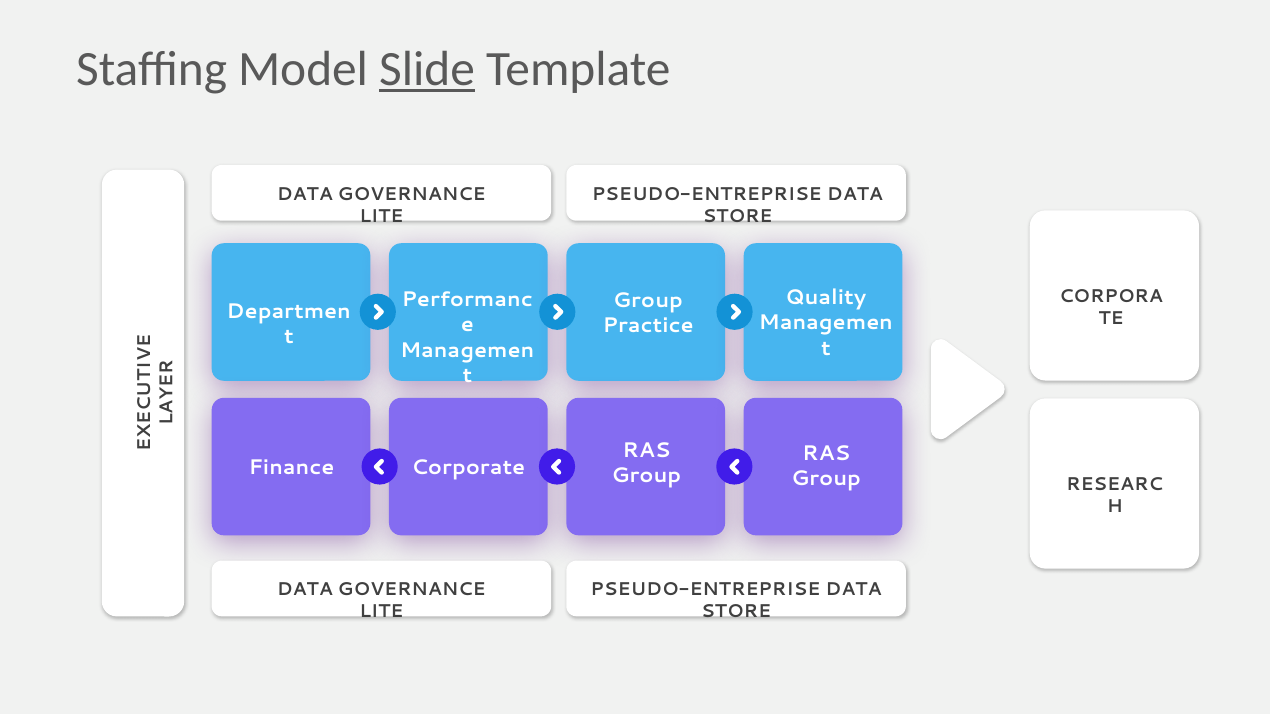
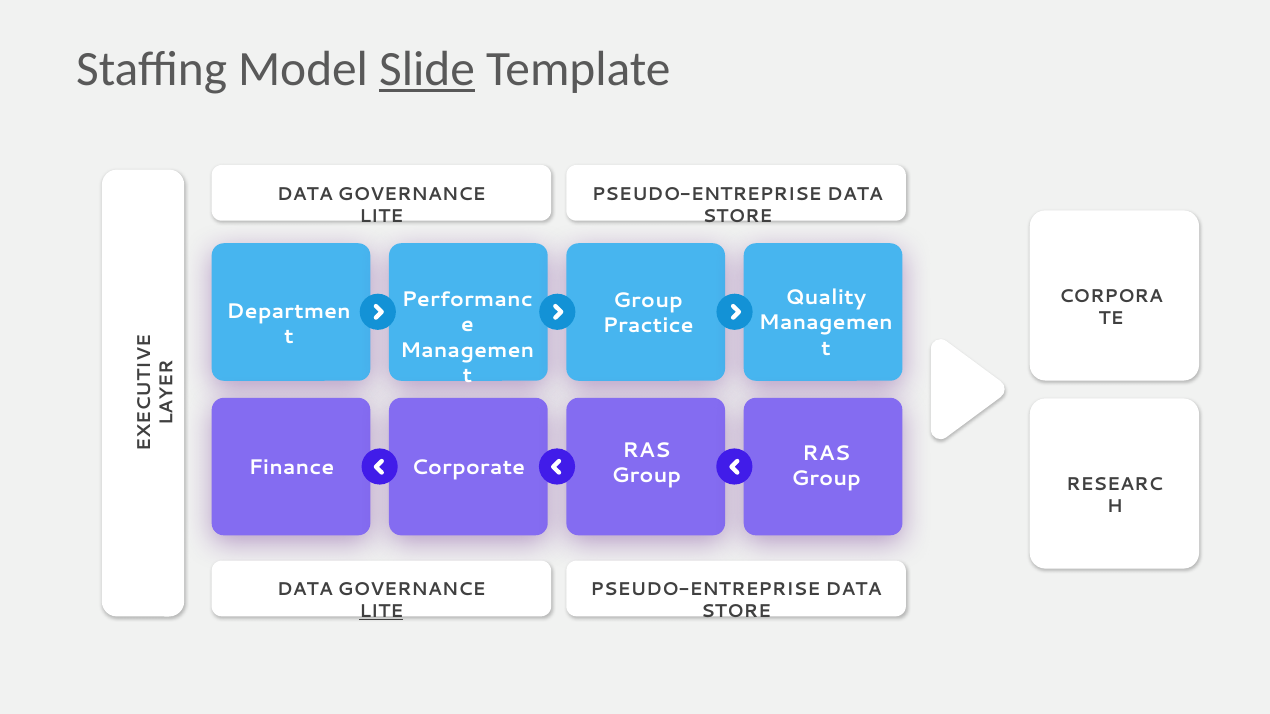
LITE underline: none -> present (381, 612)
